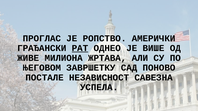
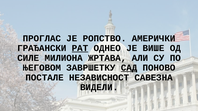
ЖИВЕ: ЖИВЕ -> СИЛЕ (28, 58)
САД underline: none -> present (129, 68)
УСПЕЛА: УСПЕЛА -> ВИДЕЛИ (99, 88)
